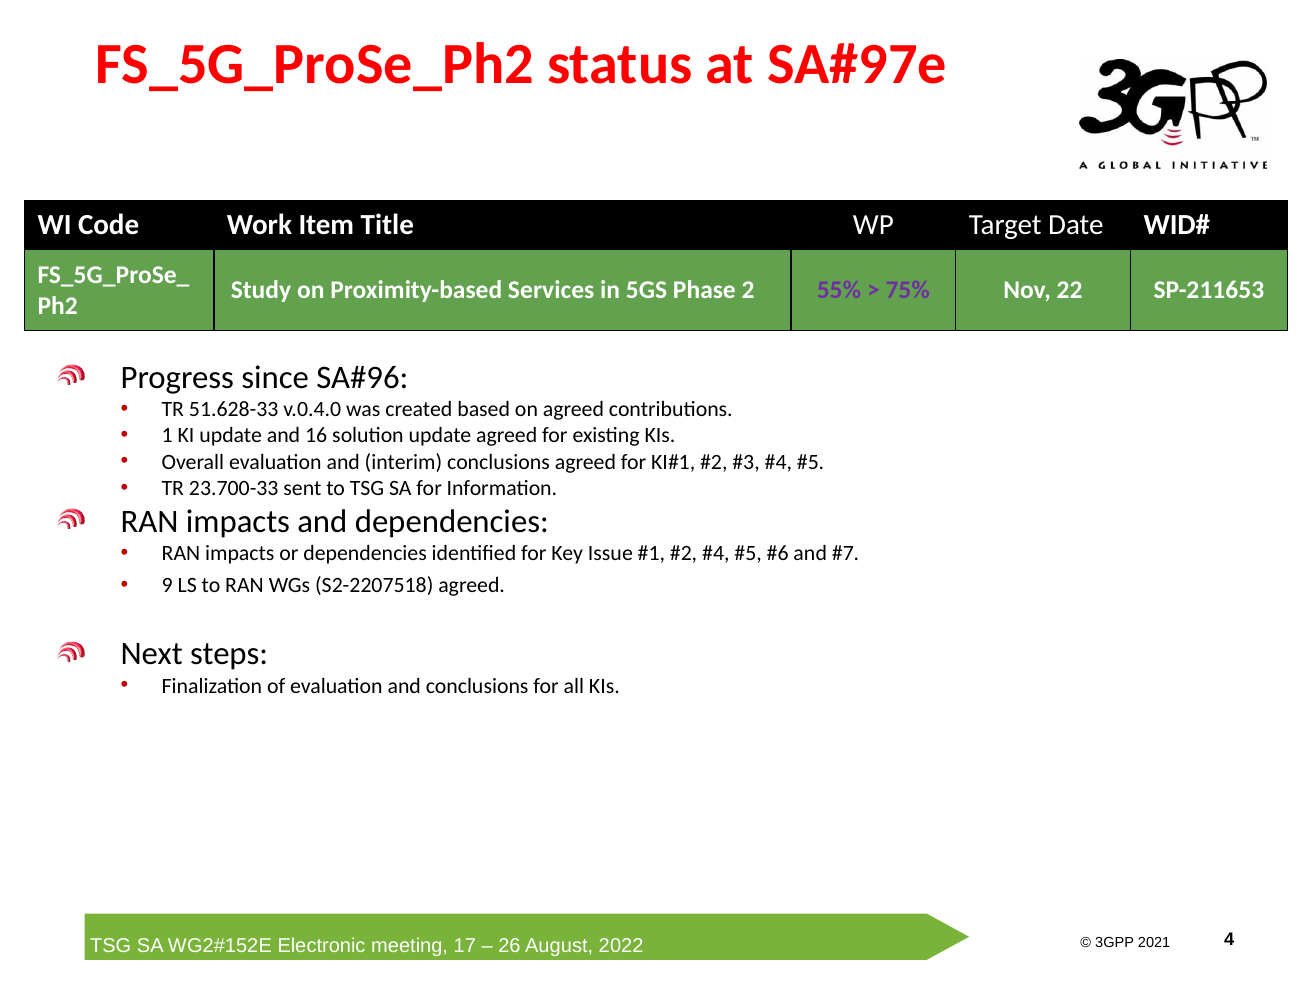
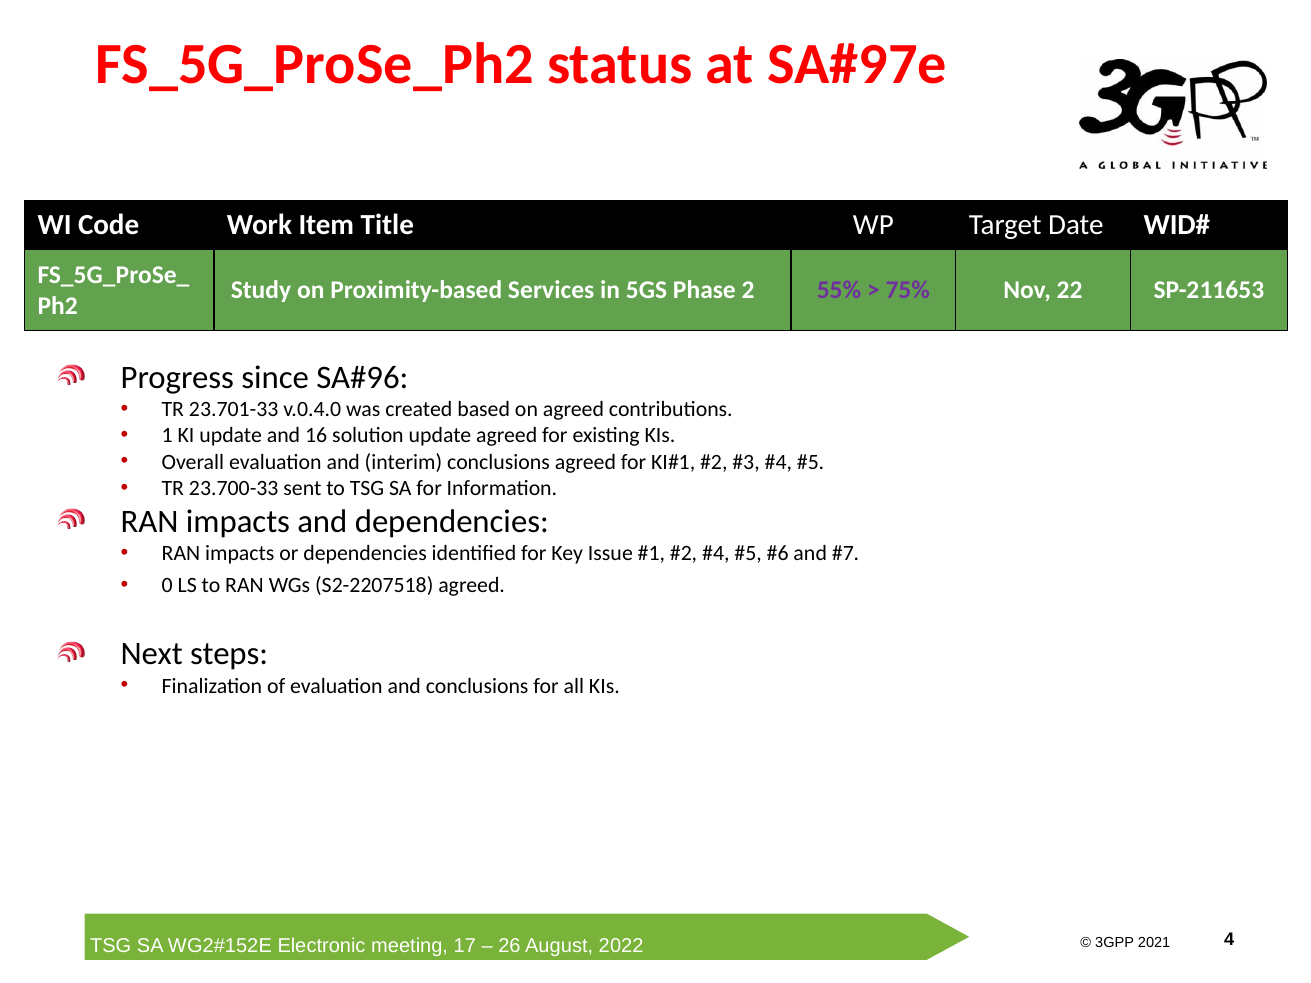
51.628-33: 51.628-33 -> 23.701-33 (234, 410)
9: 9 -> 0 (167, 586)
